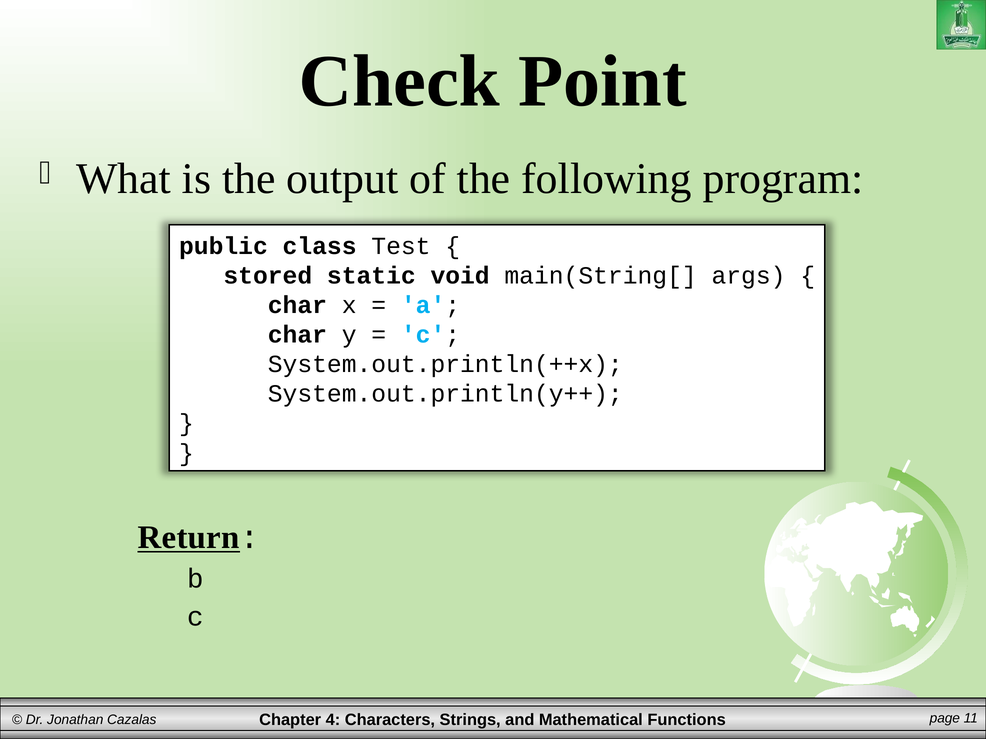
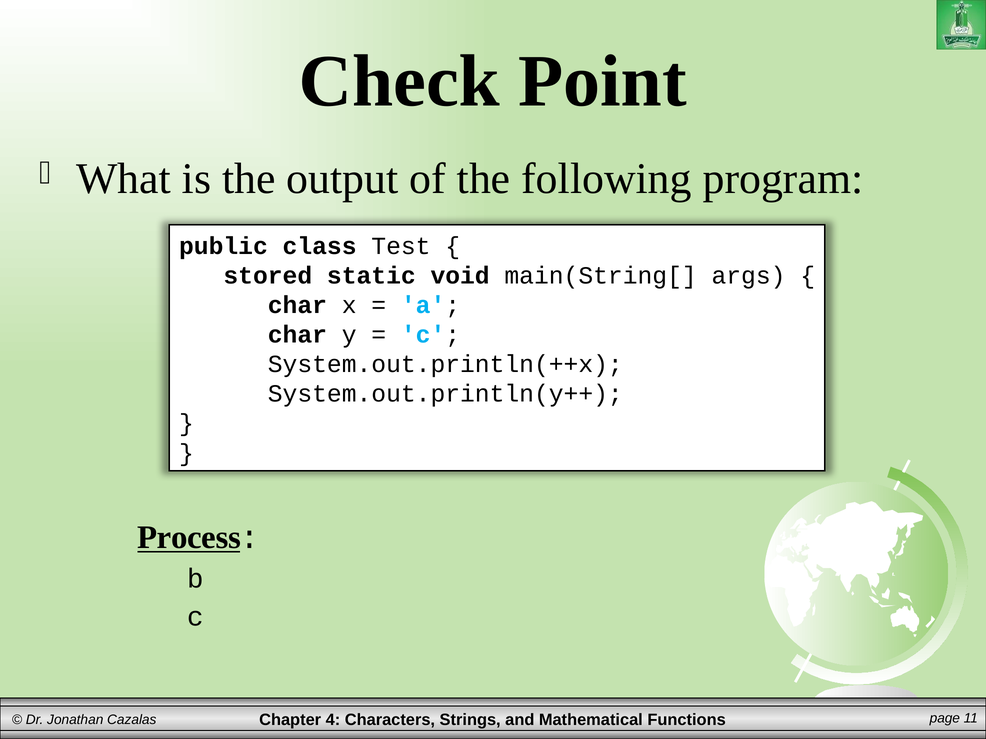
Return: Return -> Process (189, 538)
